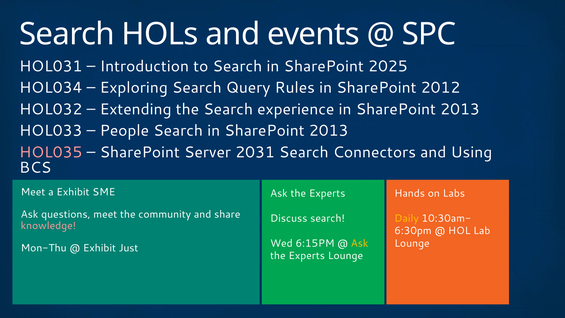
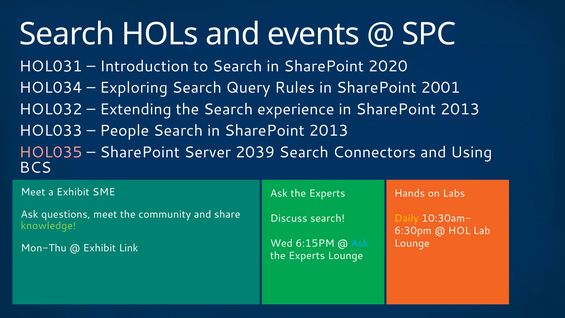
2025: 2025 -> 2020 (388, 66)
2012: 2012 -> 2001 (441, 88)
2031: 2031 -> 2039 (255, 152)
knowledge colour: pink -> light green (48, 225)
Ask colour: yellow -> light blue (360, 243)
Just: Just -> Link (129, 248)
